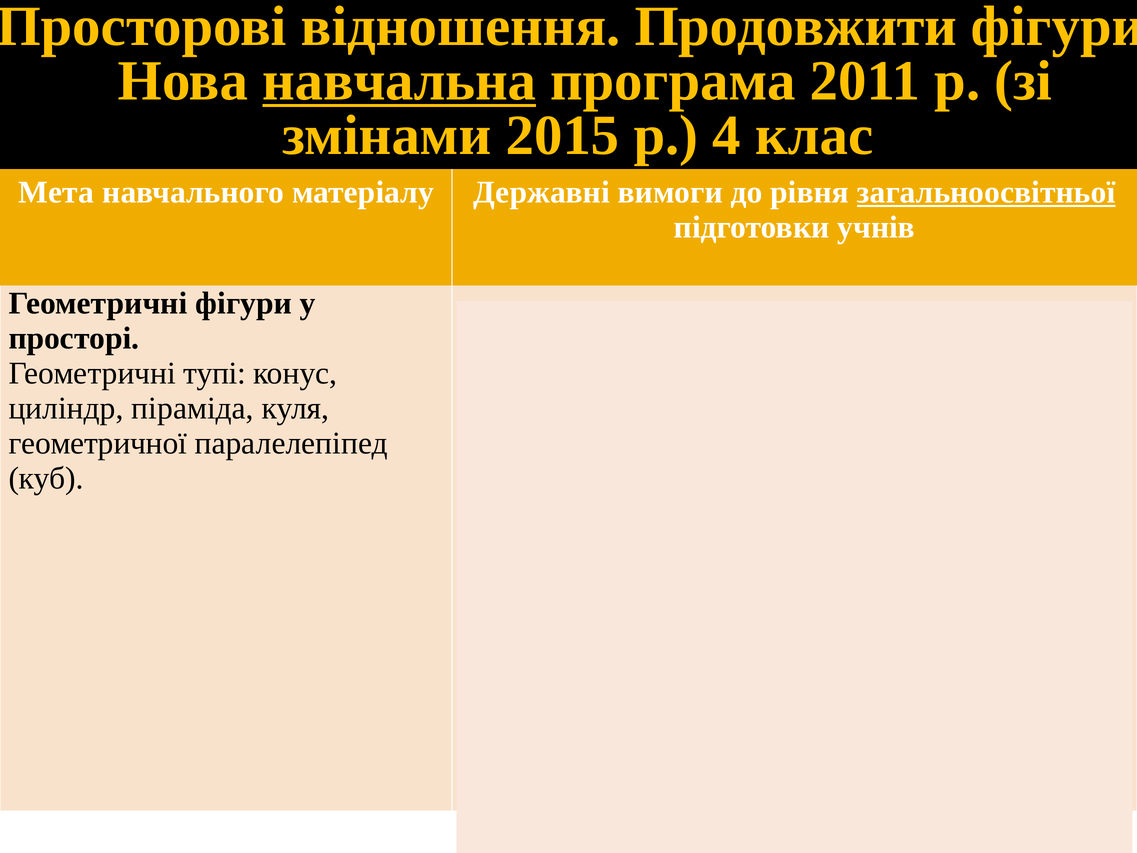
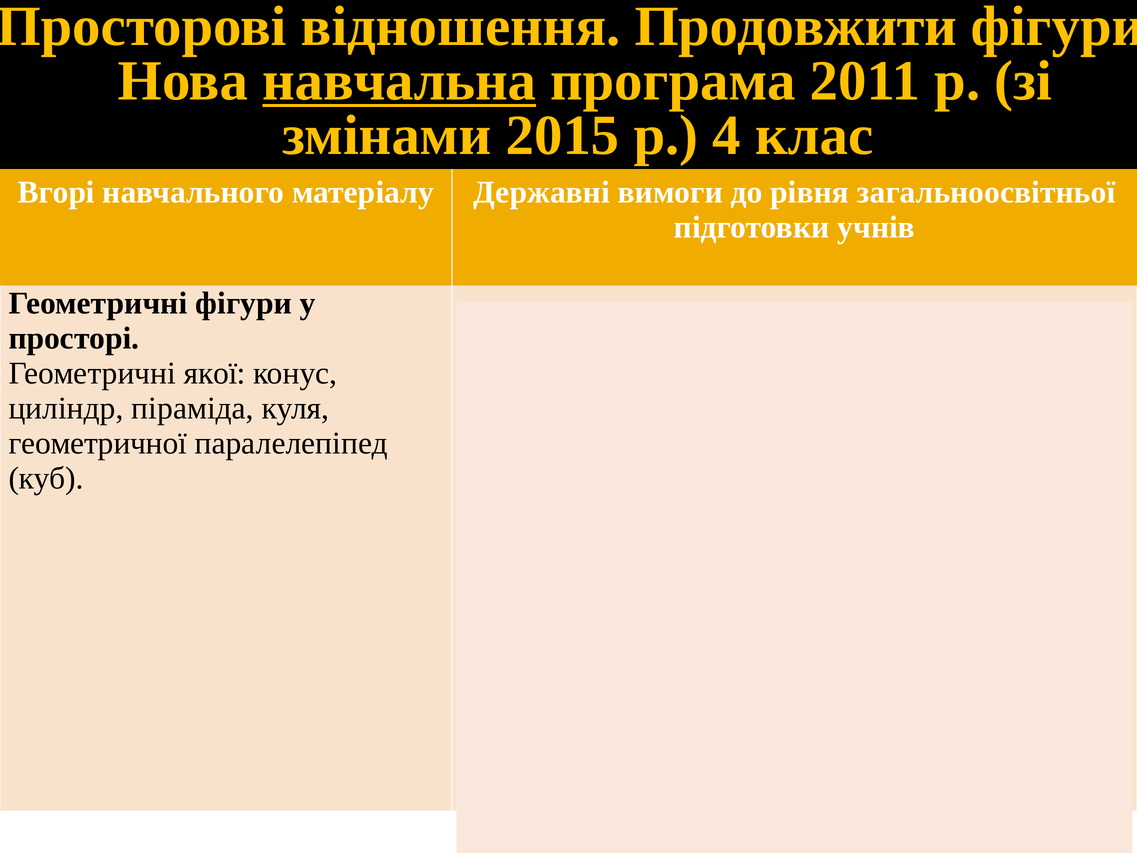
Мета: Мета -> Вгорі (56, 192)
загальноосвітньої underline: present -> none (986, 192)
тупі: тупі -> якої (215, 373)
